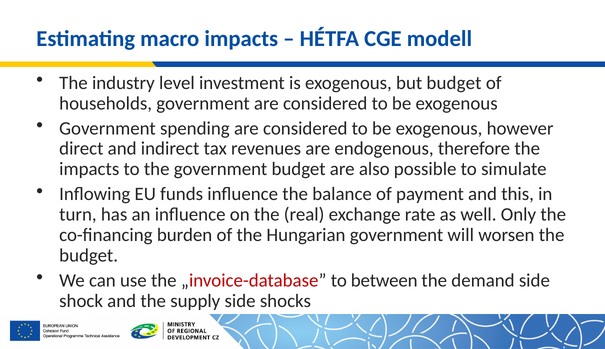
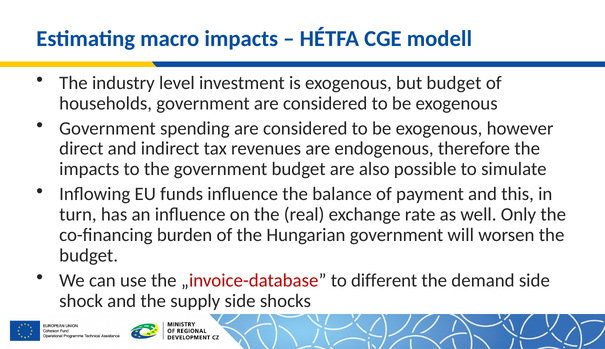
between: between -> different (384, 280)
